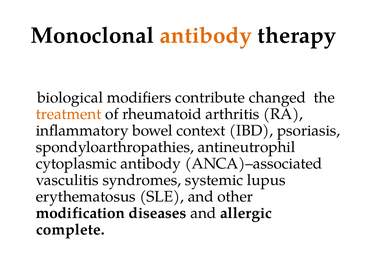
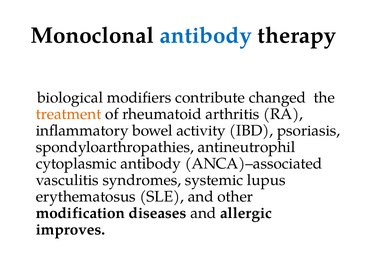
antibody colour: orange -> blue (206, 36)
context: context -> activity (201, 131)
complete: complete -> improves (70, 230)
